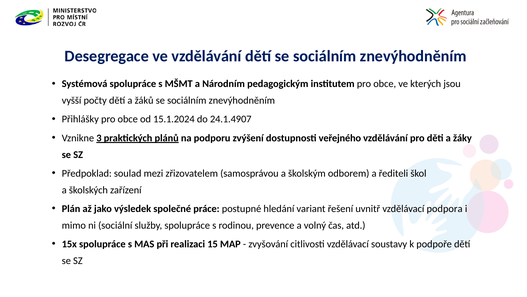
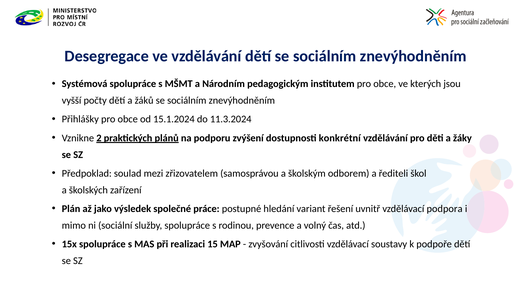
24.1.4907: 24.1.4907 -> 11.3.2024 (231, 119)
3: 3 -> 2 (99, 138)
veřejného: veřejného -> konkrétní (340, 138)
